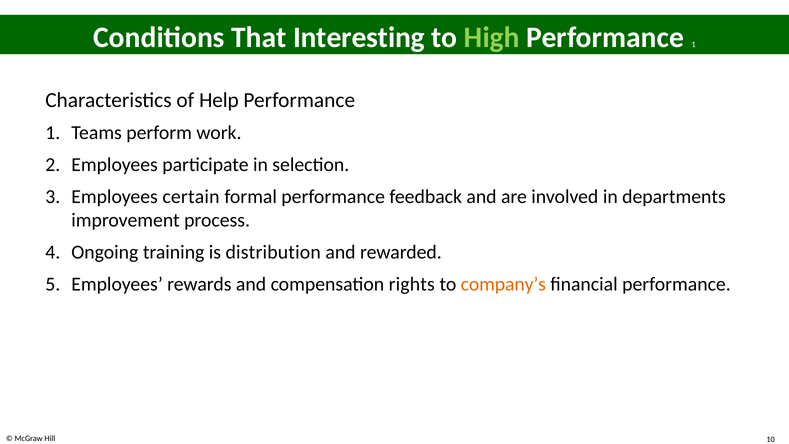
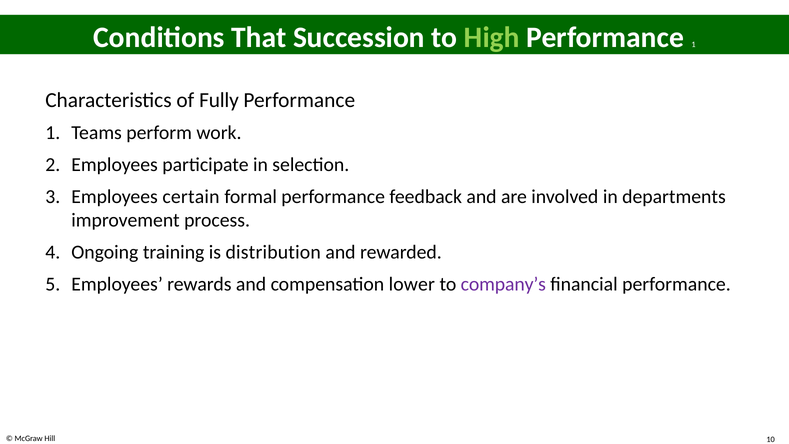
Interesting: Interesting -> Succession (359, 38)
Help: Help -> Fully (219, 100)
rights: rights -> lower (412, 284)
company’s colour: orange -> purple (503, 284)
